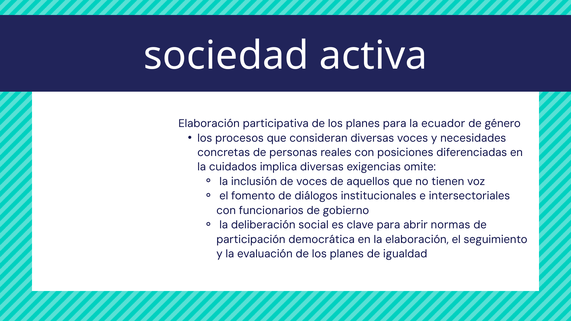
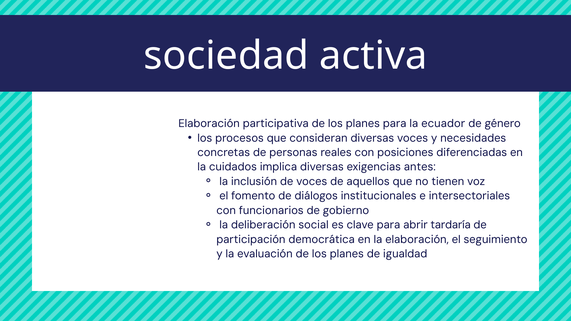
omite: omite -> antes (420, 167)
normas: normas -> tardaría (451, 225)
